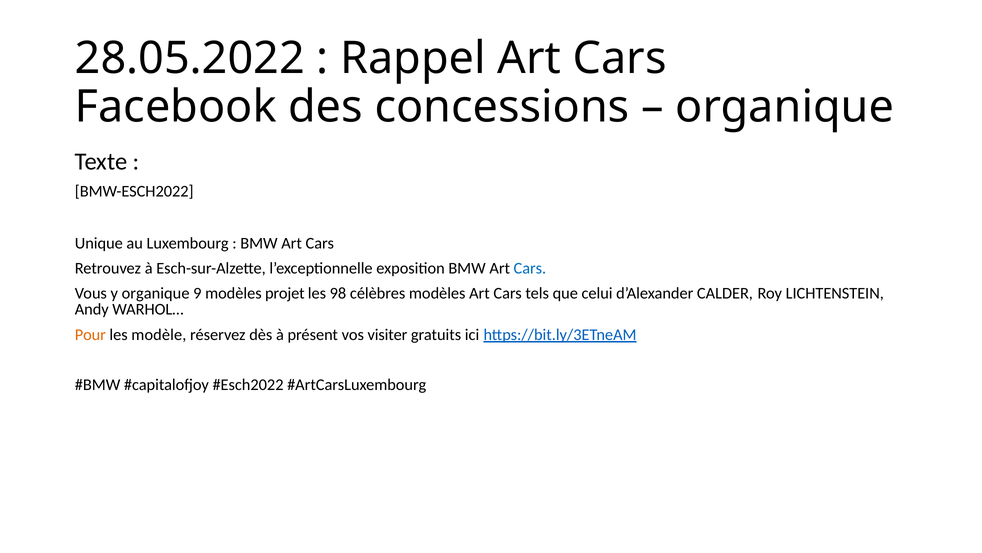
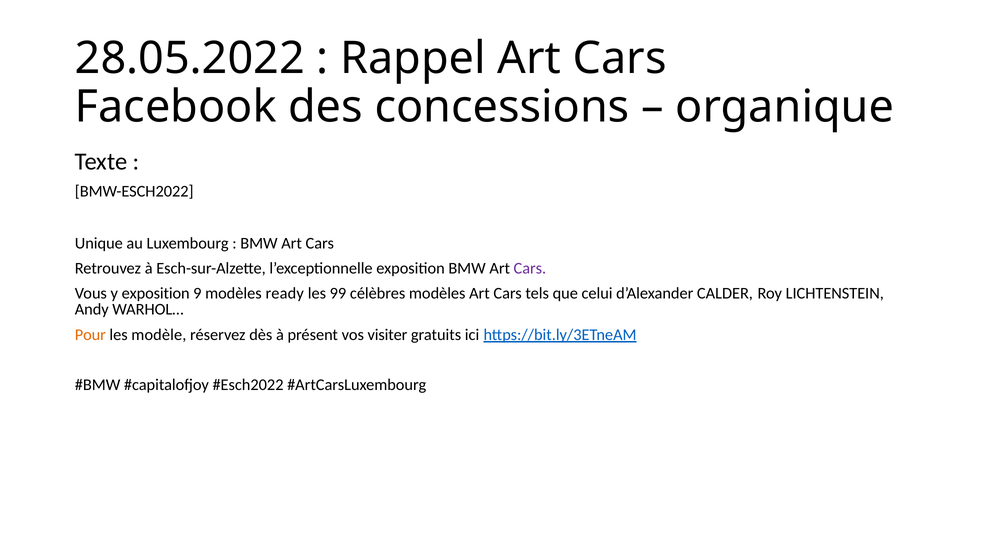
Cars colour: blue -> purple (530, 268)
y organique: organique -> exposition (156, 293)
projet: projet -> ready (285, 293)
98: 98 -> 99 (338, 293)
